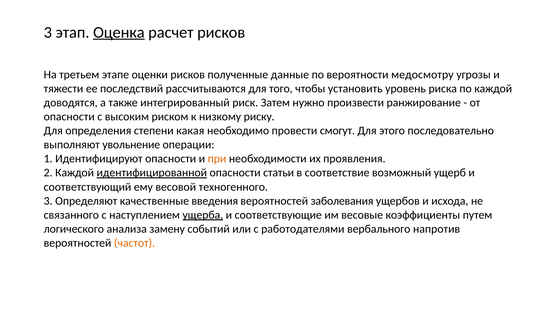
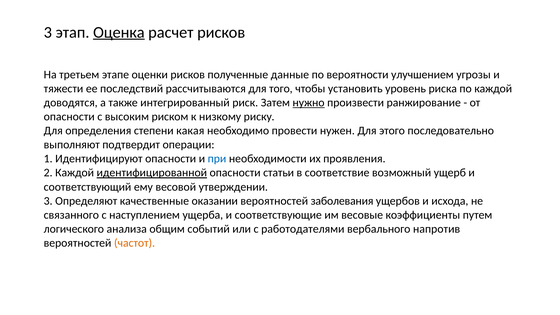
медосмотру: медосмотру -> улучшением (422, 75)
нужно underline: none -> present (309, 103)
смогут: смогут -> нужен (337, 131)
увольнение: увольнение -> подтвердит (131, 145)
при colour: orange -> blue (217, 159)
техногенного: техногенного -> утверждении (233, 187)
введения: введения -> оказании (215, 201)
ущерба underline: present -> none (203, 215)
замену: замену -> общим (167, 229)
